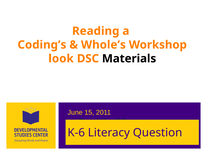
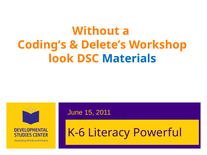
Reading: Reading -> Without (96, 31)
Whole’s: Whole’s -> Delete’s (103, 45)
Materials colour: black -> blue (129, 59)
Question: Question -> Powerful (158, 133)
